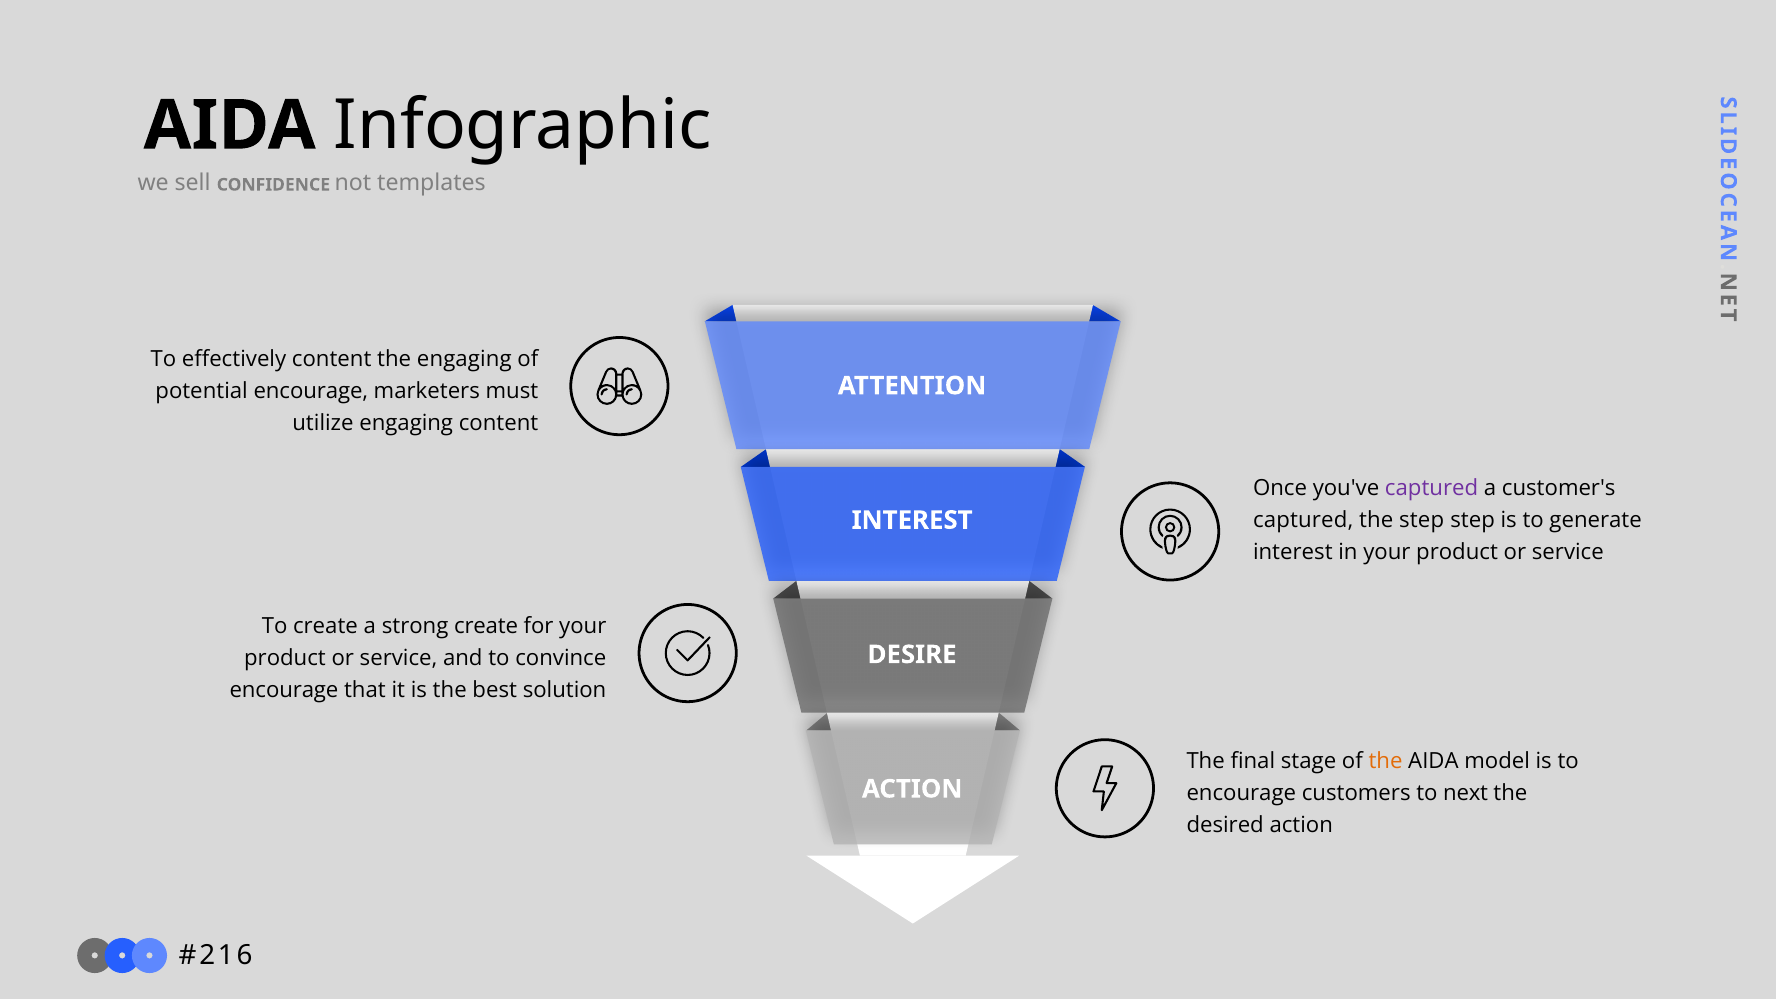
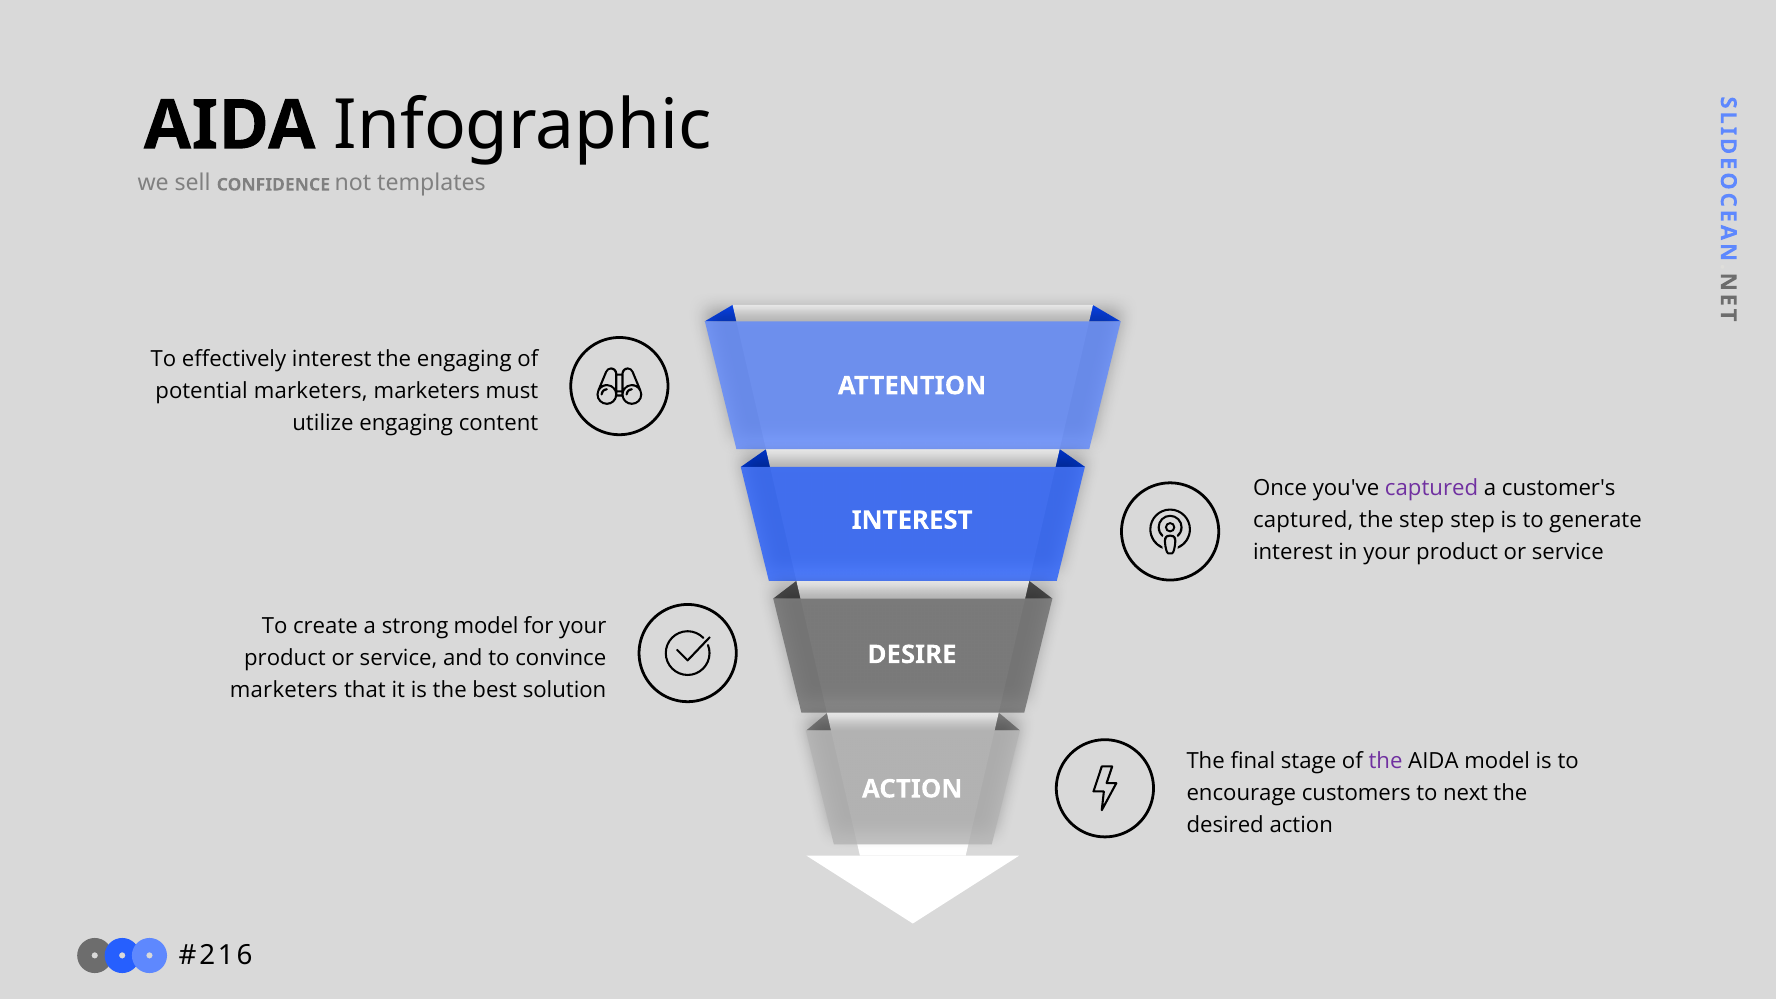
effectively content: content -> interest (332, 359)
potential encourage: encourage -> marketers (311, 391)
strong create: create -> model (486, 626)
encourage: encourage -> marketers (284, 690)
the colour: orange -> purple (1386, 761)
